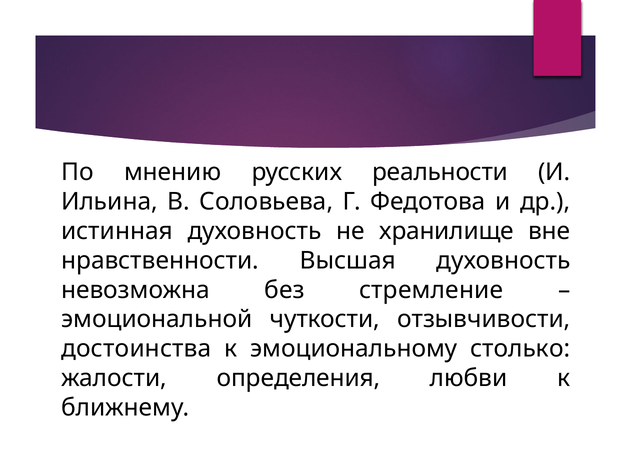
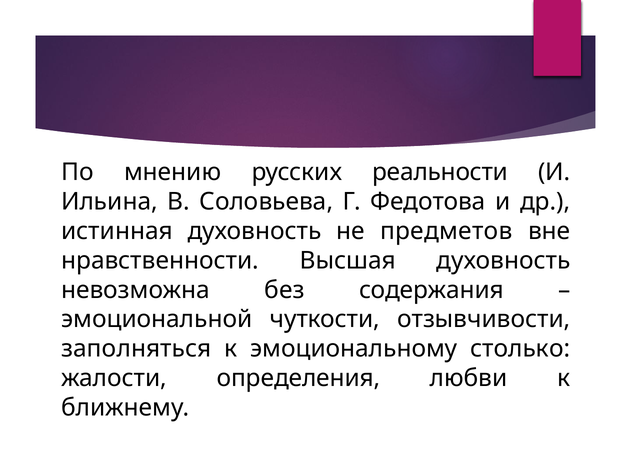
хранилище: хранилище -> предметов (446, 231)
стремление: стремление -> содержания (431, 290)
достоинства: достоинства -> заполняться (136, 348)
